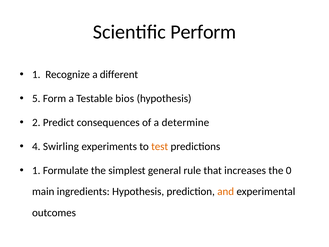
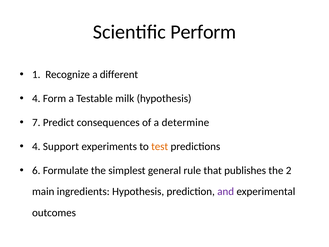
5: 5 -> 4 (36, 98)
bios: bios -> milk (125, 98)
2: 2 -> 7 (36, 122)
Swirling: Swirling -> Support (61, 146)
1: 1 -> 6 (36, 170)
increases: increases -> publishes (245, 170)
0: 0 -> 2 (289, 170)
and colour: orange -> purple (226, 191)
